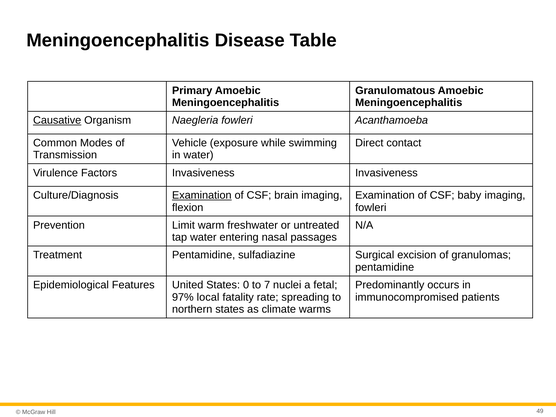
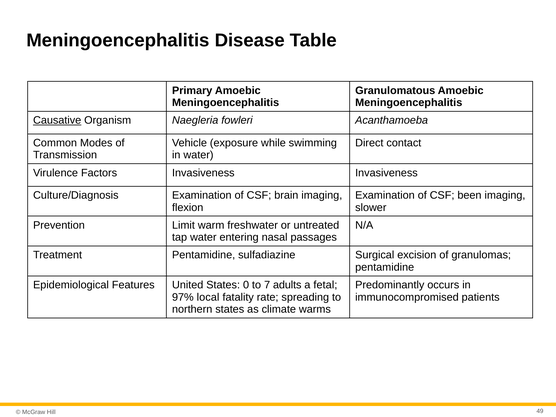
Examination underline: present -> none (202, 195)
baby: baby -> been (469, 195)
fowleri: fowleri -> slower (371, 207)
nuclei: nuclei -> adults (287, 285)
